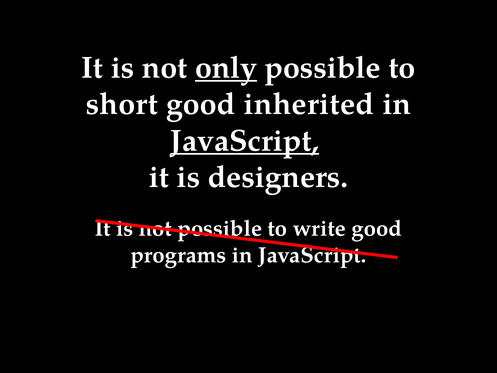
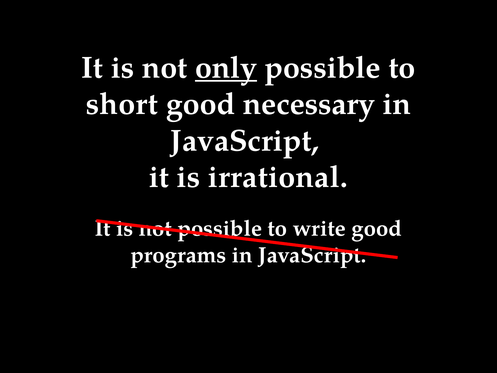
inherited: inherited -> necessary (309, 104)
JavaScript underline: present -> none (245, 141)
designers: designers -> irrational (278, 177)
